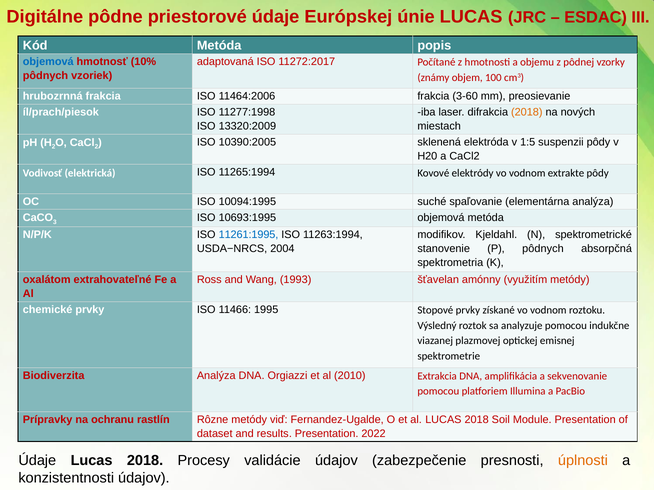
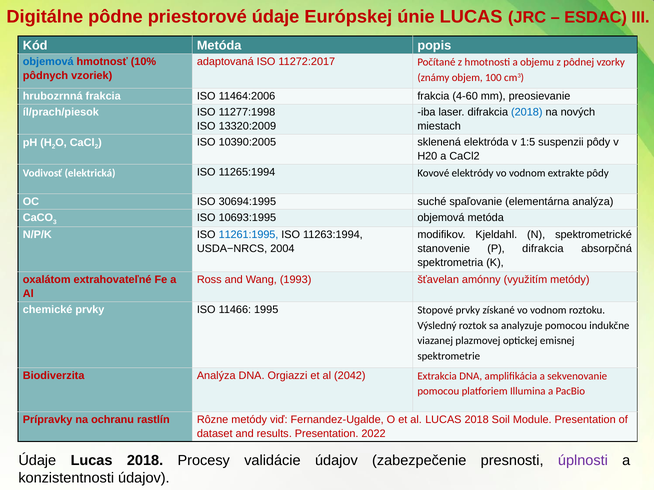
3-60: 3-60 -> 4-60 (465, 96)
2018 colour: orange -> blue (527, 112)
10094:1995: 10094:1995 -> 30694:1995 (247, 202)
P pôdnych: pôdnych -> difrakcia (543, 249)
2010: 2010 -> 2042 (350, 376)
úplnosti colour: orange -> purple (583, 461)
